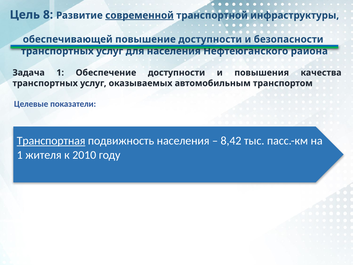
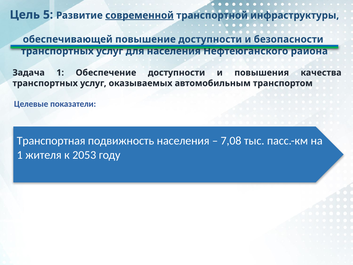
8: 8 -> 5 (48, 15)
Транспортная underline: present -> none (51, 141)
8,42: 8,42 -> 7,08 (231, 141)
2010: 2010 -> 2053 (84, 155)
